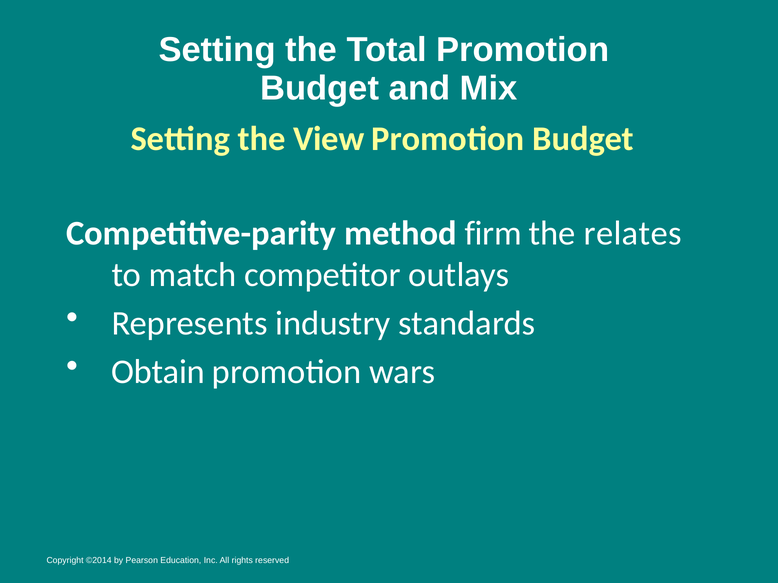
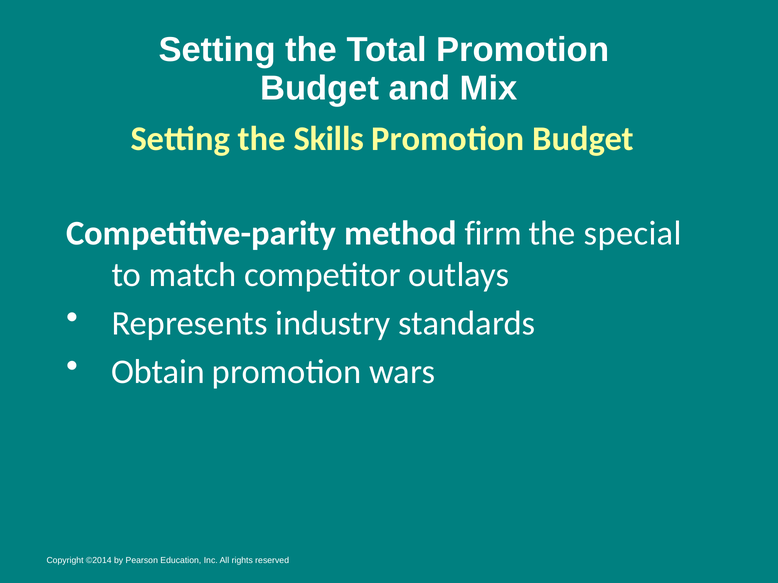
View: View -> Skills (329, 139)
relates: relates -> special (633, 234)
